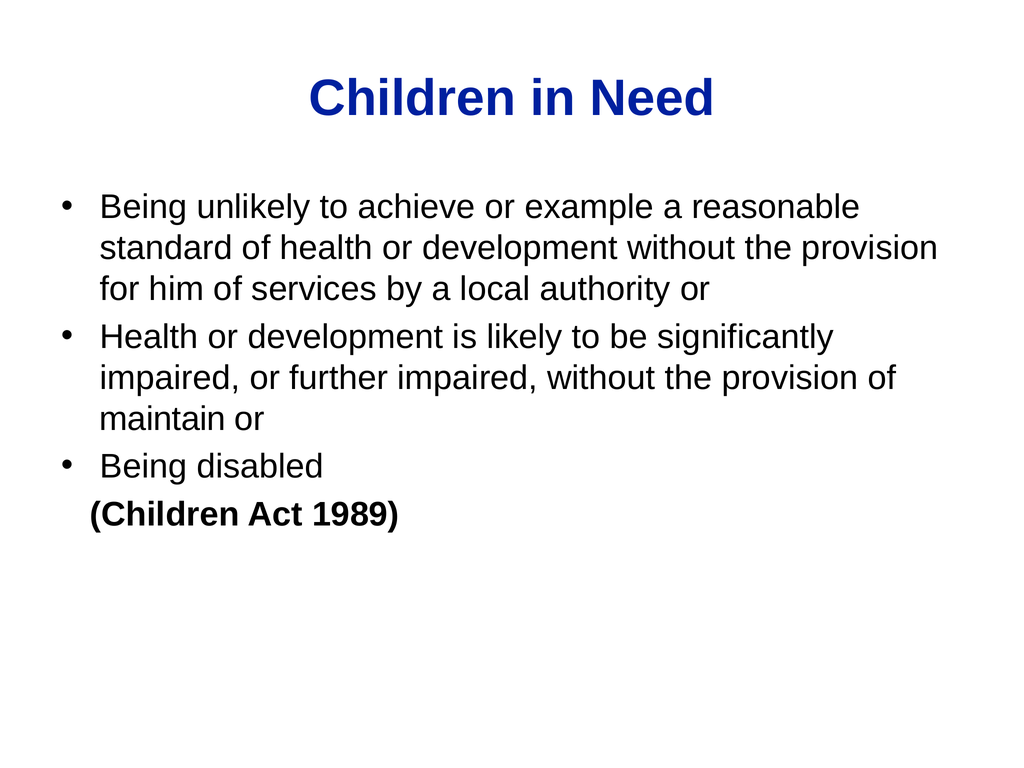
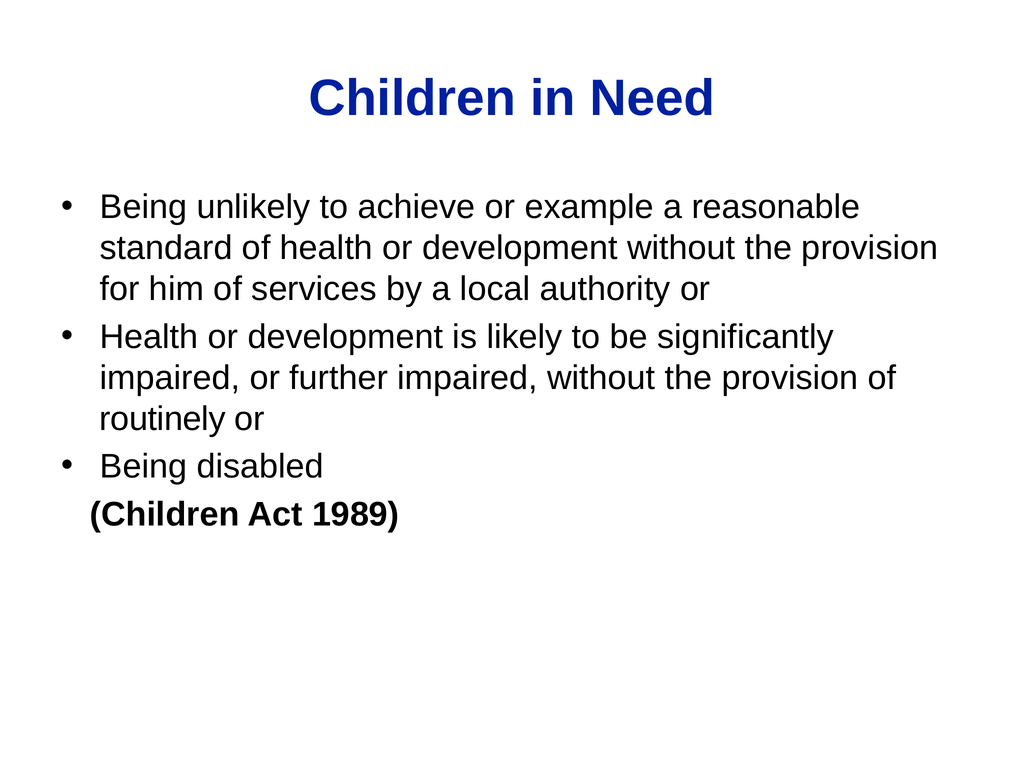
maintain: maintain -> routinely (163, 419)
